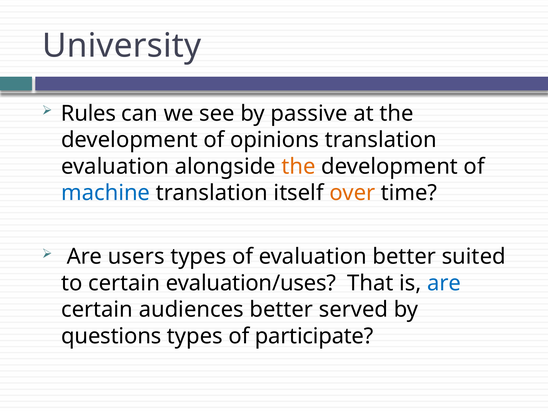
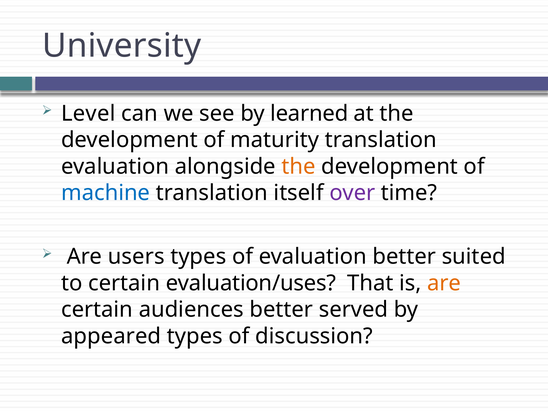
Rules: Rules -> Level (88, 113)
passive: passive -> learned (309, 113)
opinions: opinions -> maturity (275, 140)
over colour: orange -> purple (352, 193)
are colour: blue -> orange (444, 283)
questions: questions -> appeared (111, 336)
participate: participate -> discussion (314, 336)
